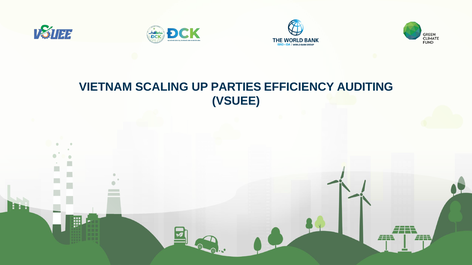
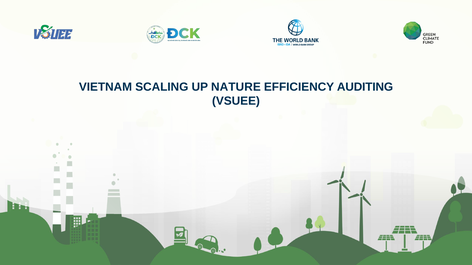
PARTIES: PARTIES -> NATURE (236, 87)
